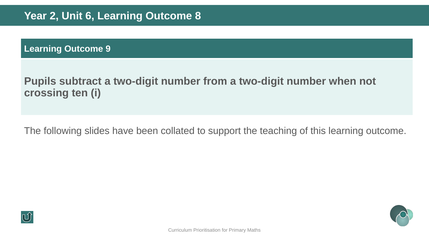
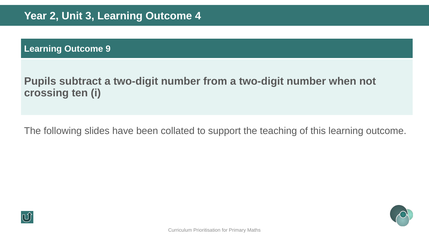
6: 6 -> 3 (90, 16)
8: 8 -> 4 (198, 16)
